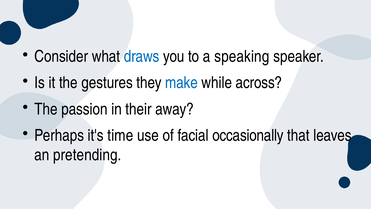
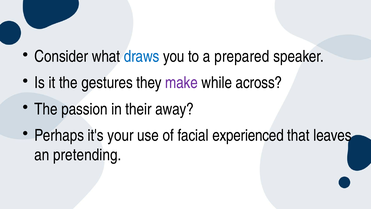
speaking: speaking -> prepared (242, 56)
make colour: blue -> purple (181, 83)
time: time -> your (120, 135)
occasionally: occasionally -> experienced (248, 135)
